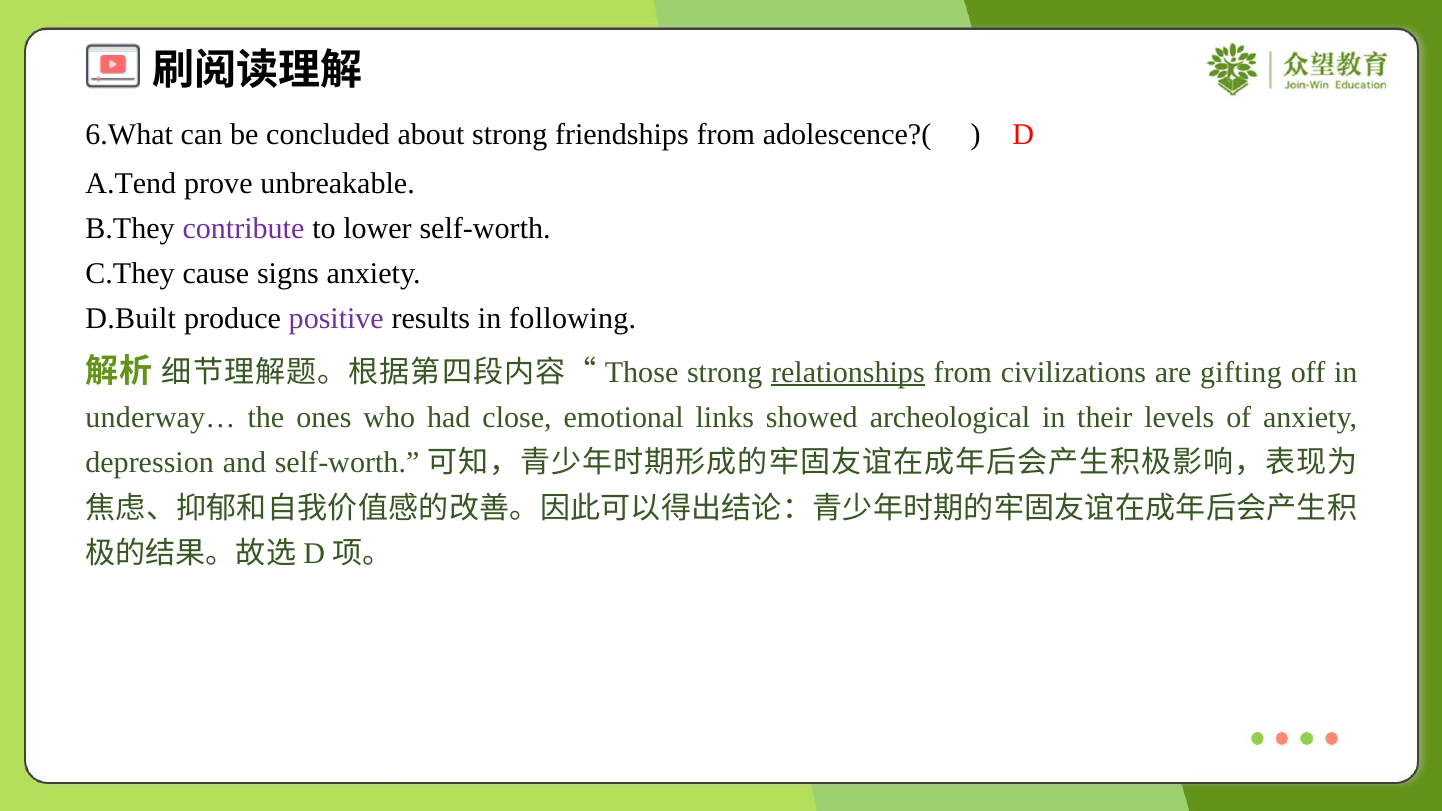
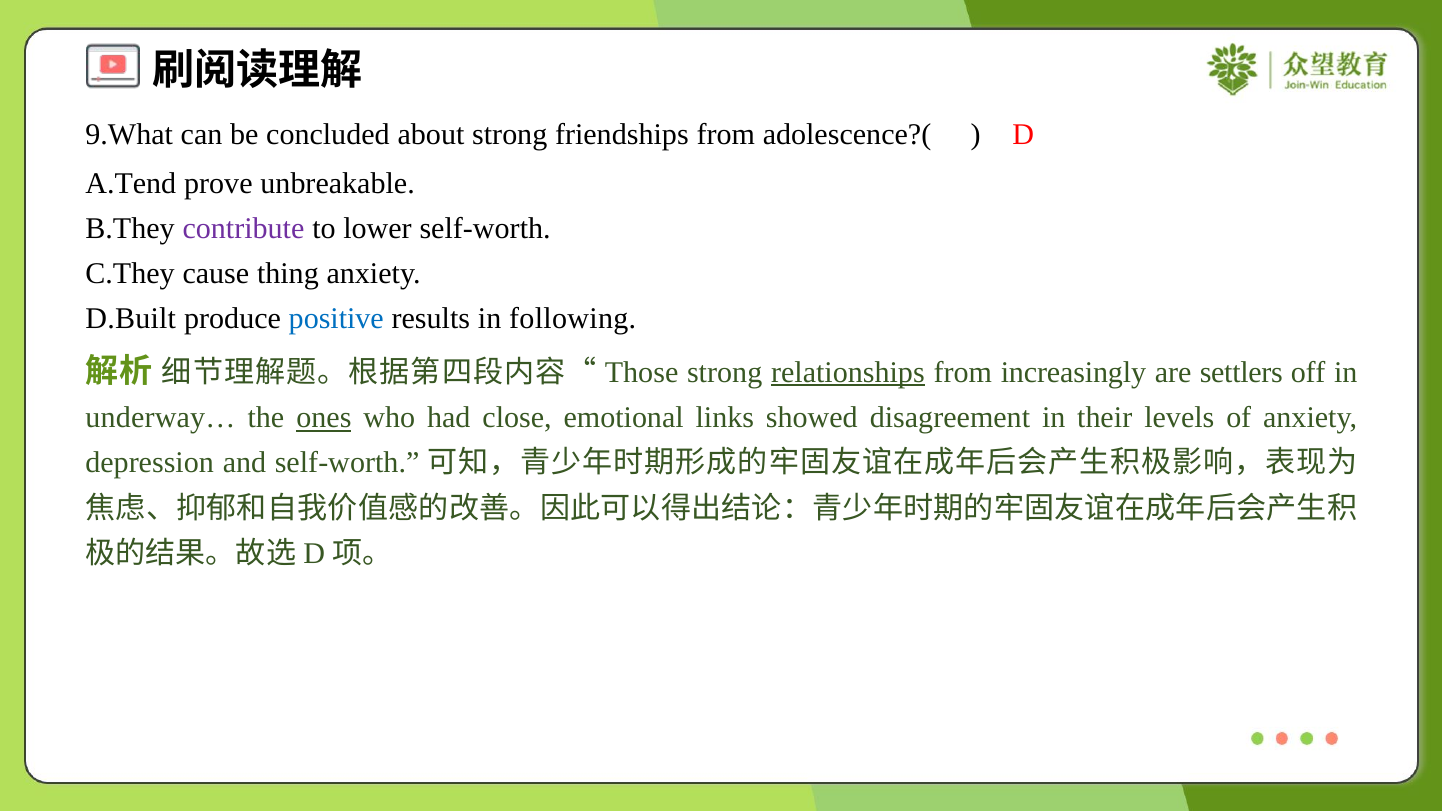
6.What: 6.What -> 9.What (129, 135)
signs: signs -> thing (288, 273)
positive colour: purple -> blue (336, 318)
civilizations: civilizations -> increasingly (1073, 372)
gifting: gifting -> settlers (1241, 372)
ones underline: none -> present (324, 418)
archeological: archeological -> disagreement (950, 418)
